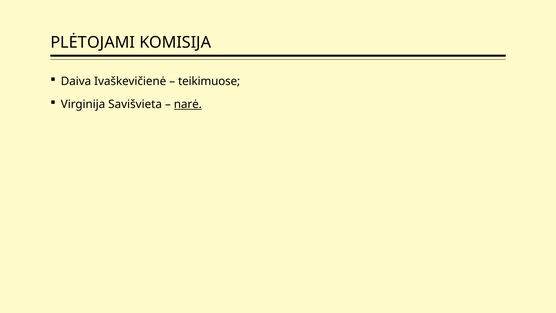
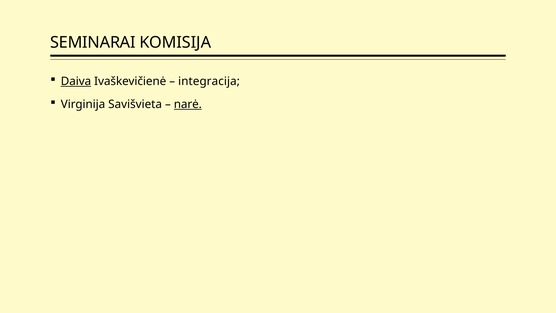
PLĖTOJAMI: PLĖTOJAMI -> SEMINARAI (93, 43)
Daiva underline: none -> present (76, 81)
teikimuose: teikimuose -> integracija (209, 81)
